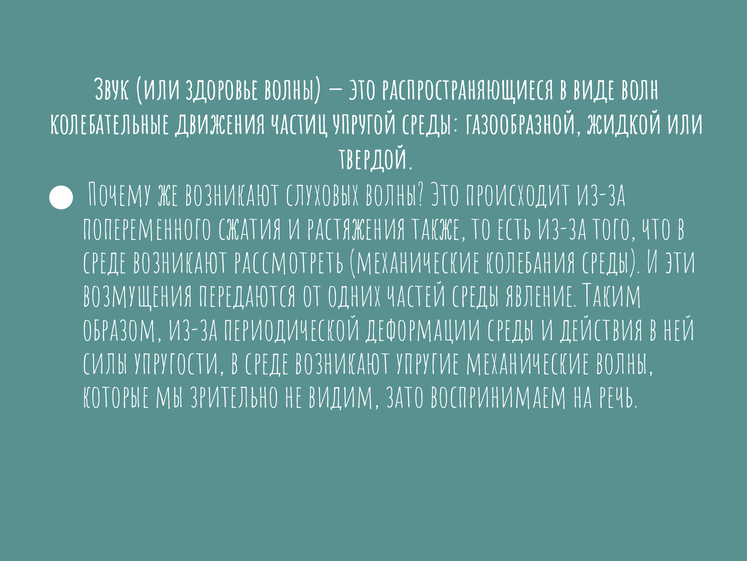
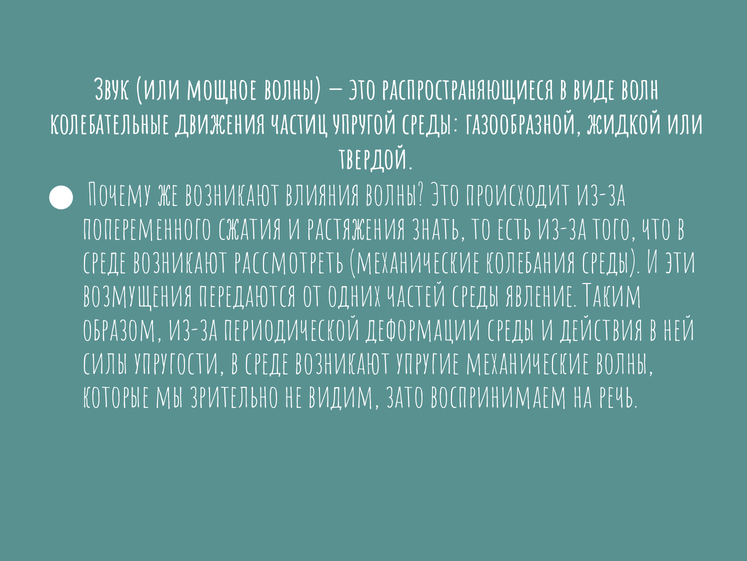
здоровье: здоровье -> мощное (222, 90)
слуховых: слуховых -> влияния (322, 195)
также: также -> знать (439, 229)
